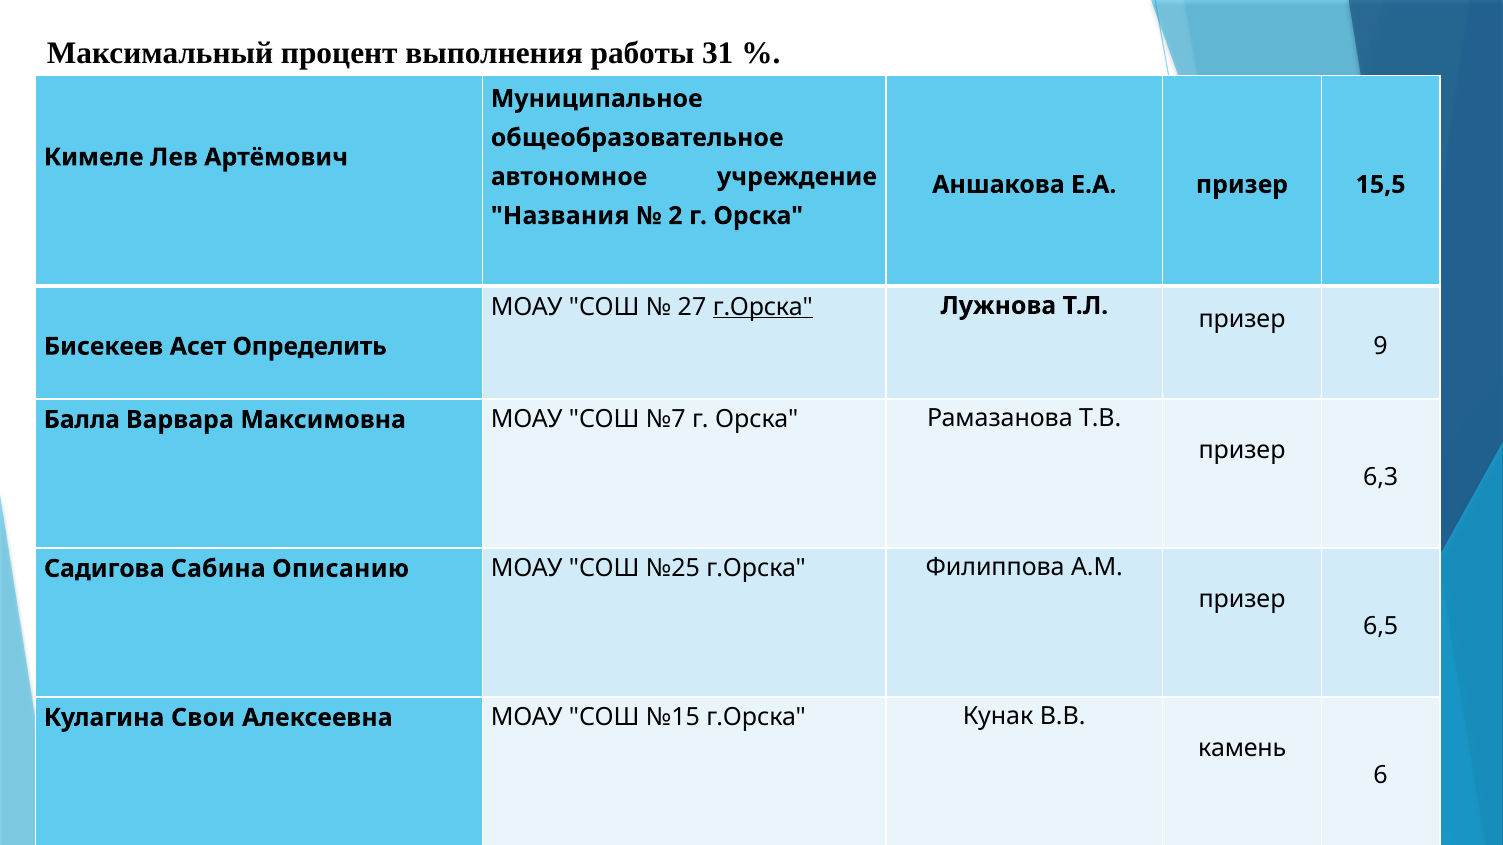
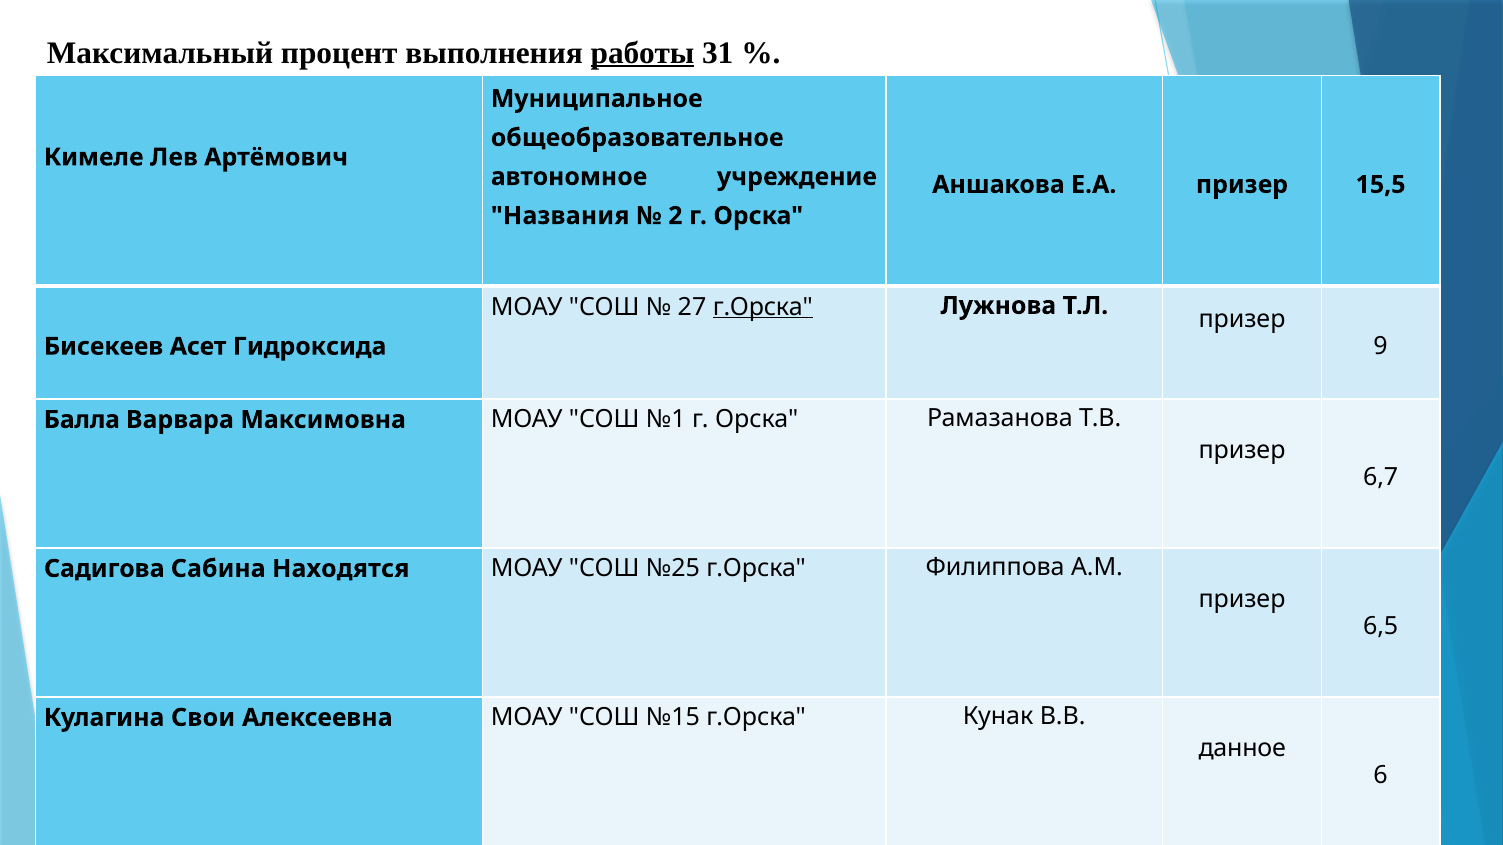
работы underline: none -> present (643, 53)
Определить: Определить -> Гидроксида (310, 347)
№7: №7 -> №1 (666, 420)
6,3: 6,3 -> 6,7 (1381, 478)
Описанию: Описанию -> Находятся (341, 569)
камень: камень -> данное (1242, 748)
